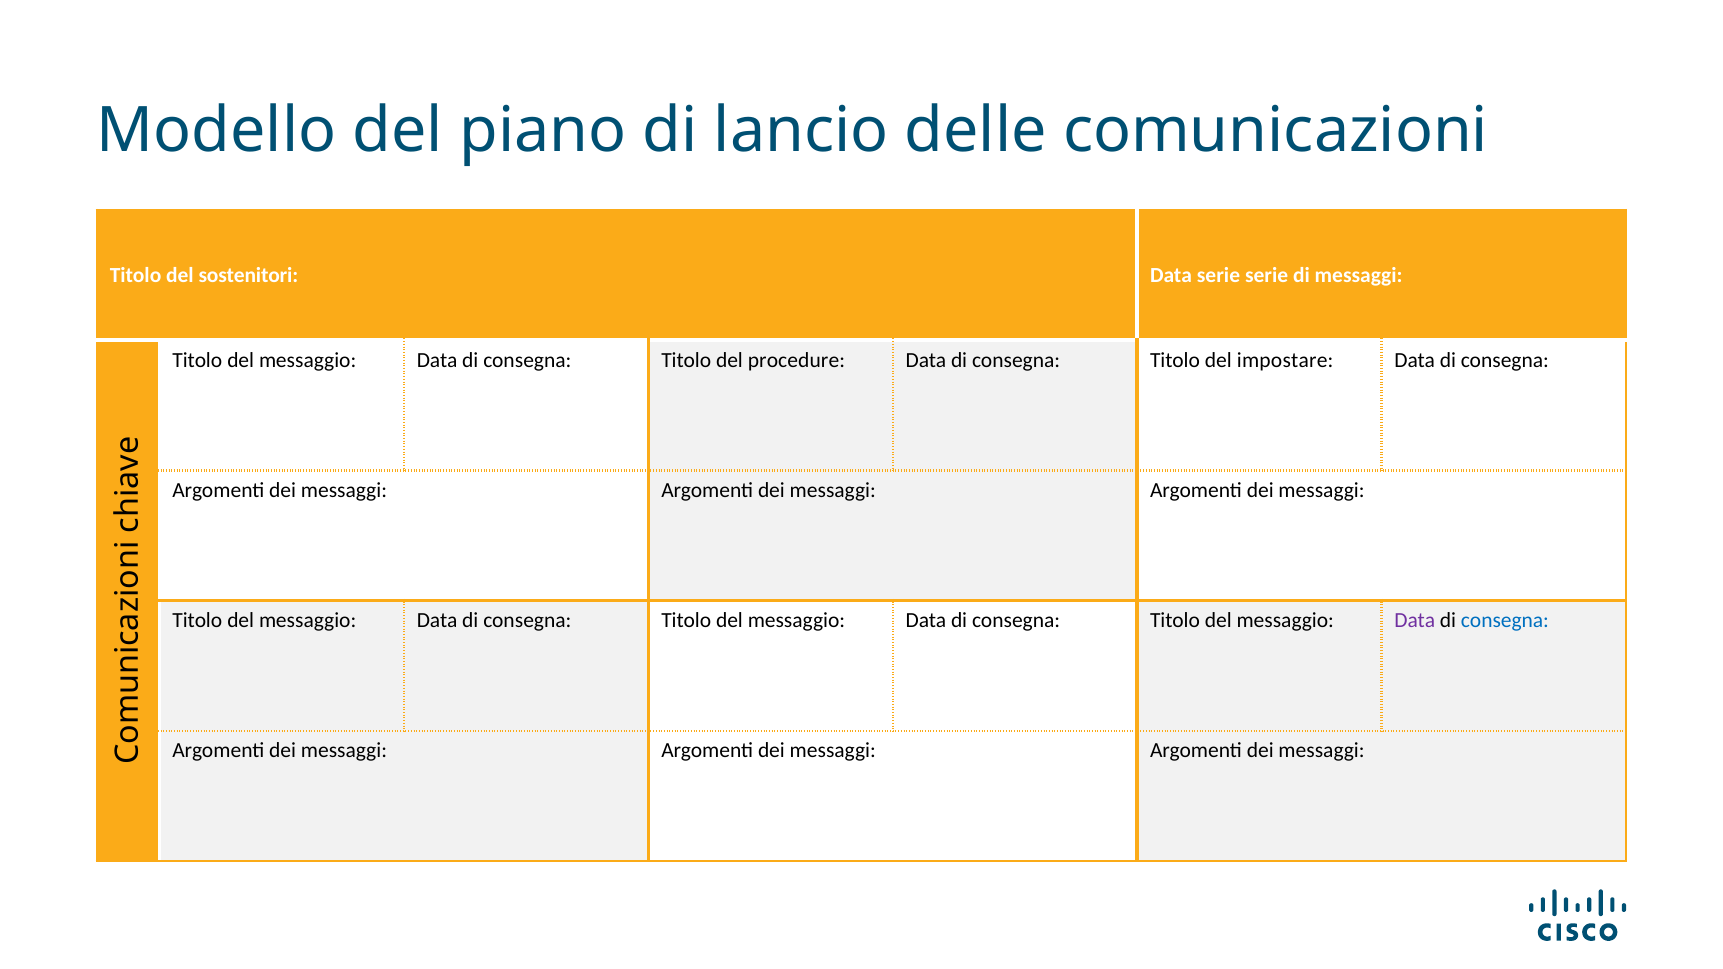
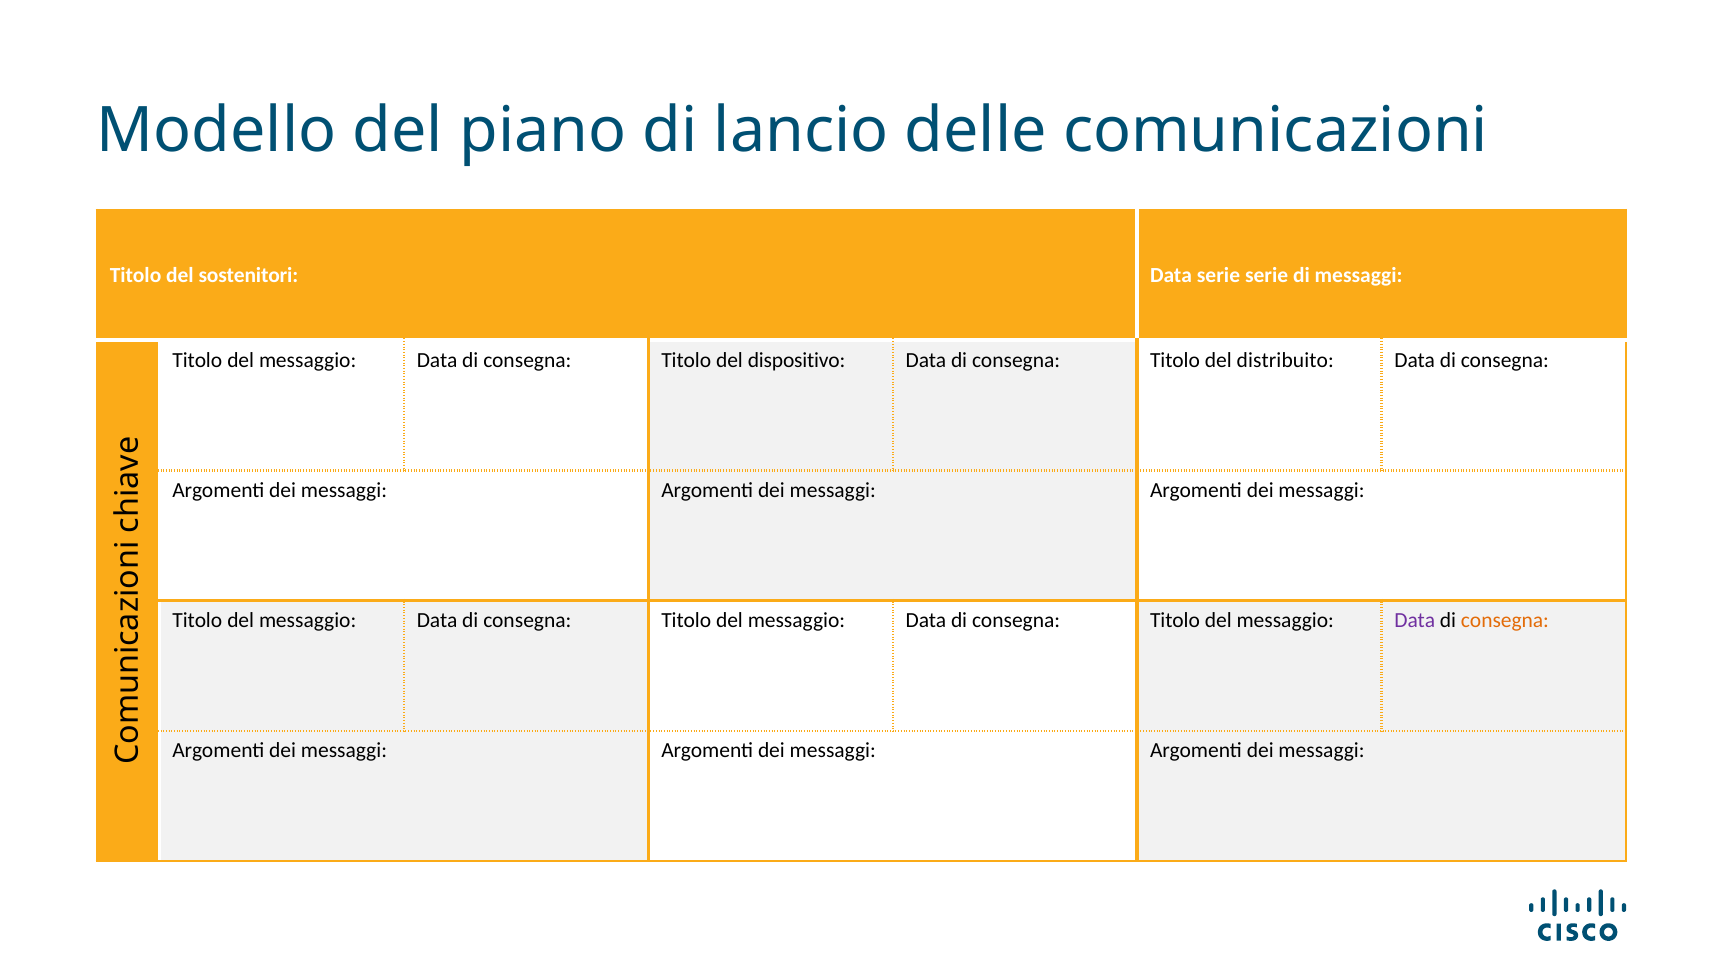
procedure: procedure -> dispositivo (797, 360)
impostare: impostare -> distribuito (1285, 360)
consegna colour: blue -> orange (1505, 621)
